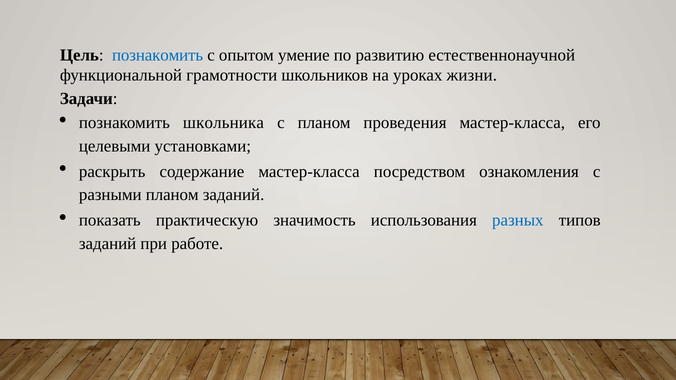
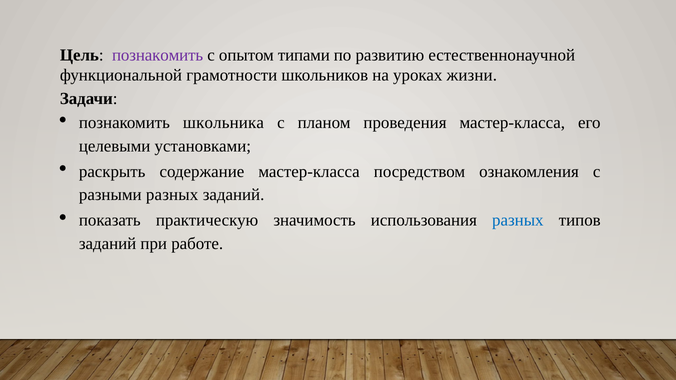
познакомить colour: blue -> purple (158, 55)
умение: умение -> типами (304, 55)
разными планом: планом -> разных (172, 195)
